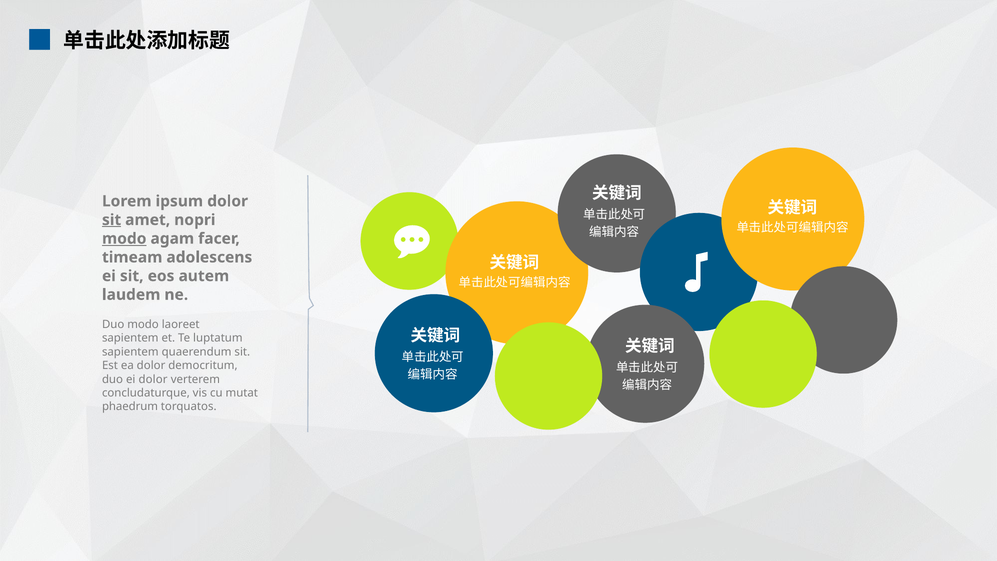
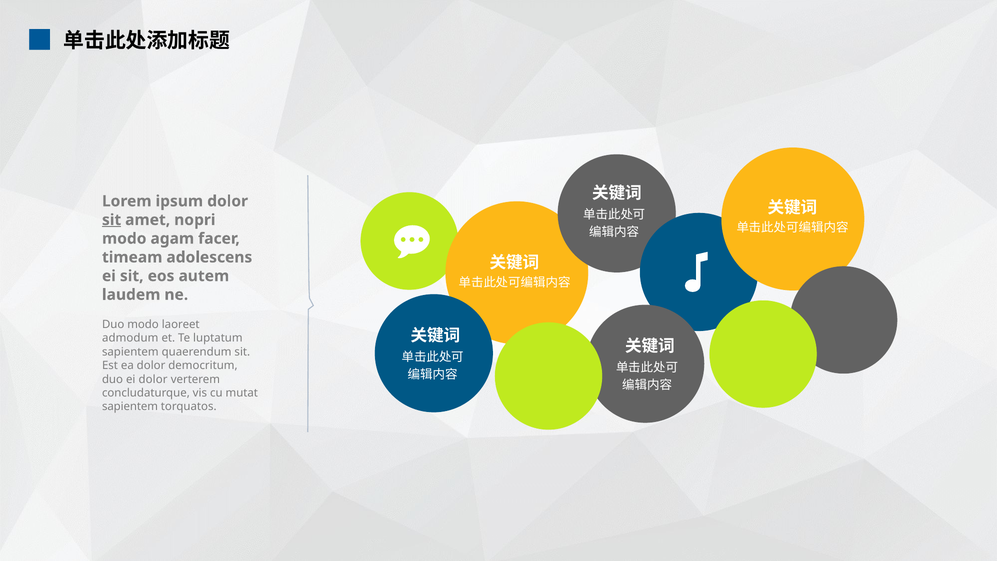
modo underline: present -> none (124, 239)
sapientem: sapientem -> admodum (130, 338)
phaedrum: phaedrum -> sapientem (130, 407)
